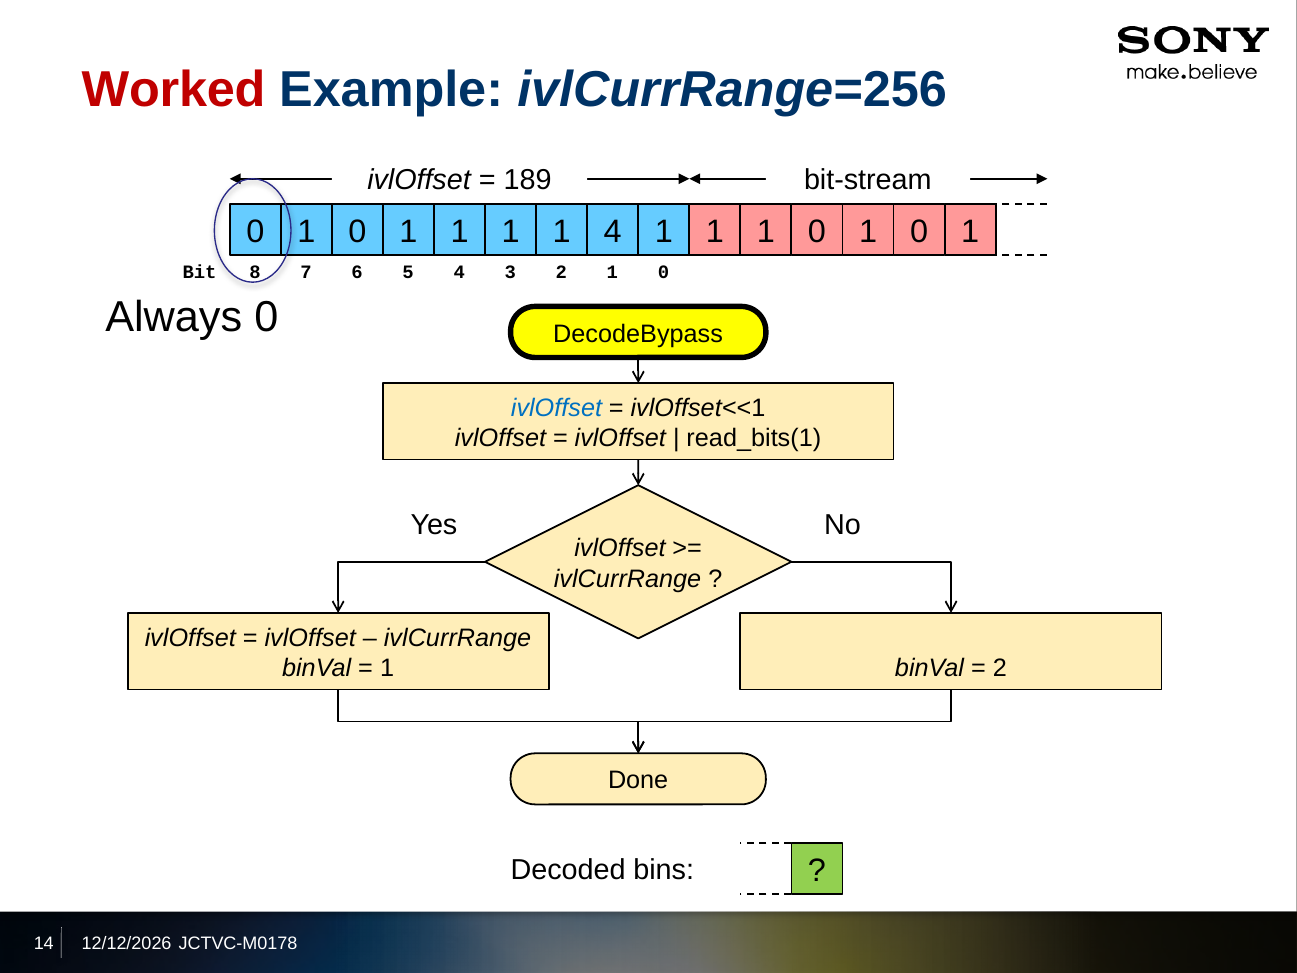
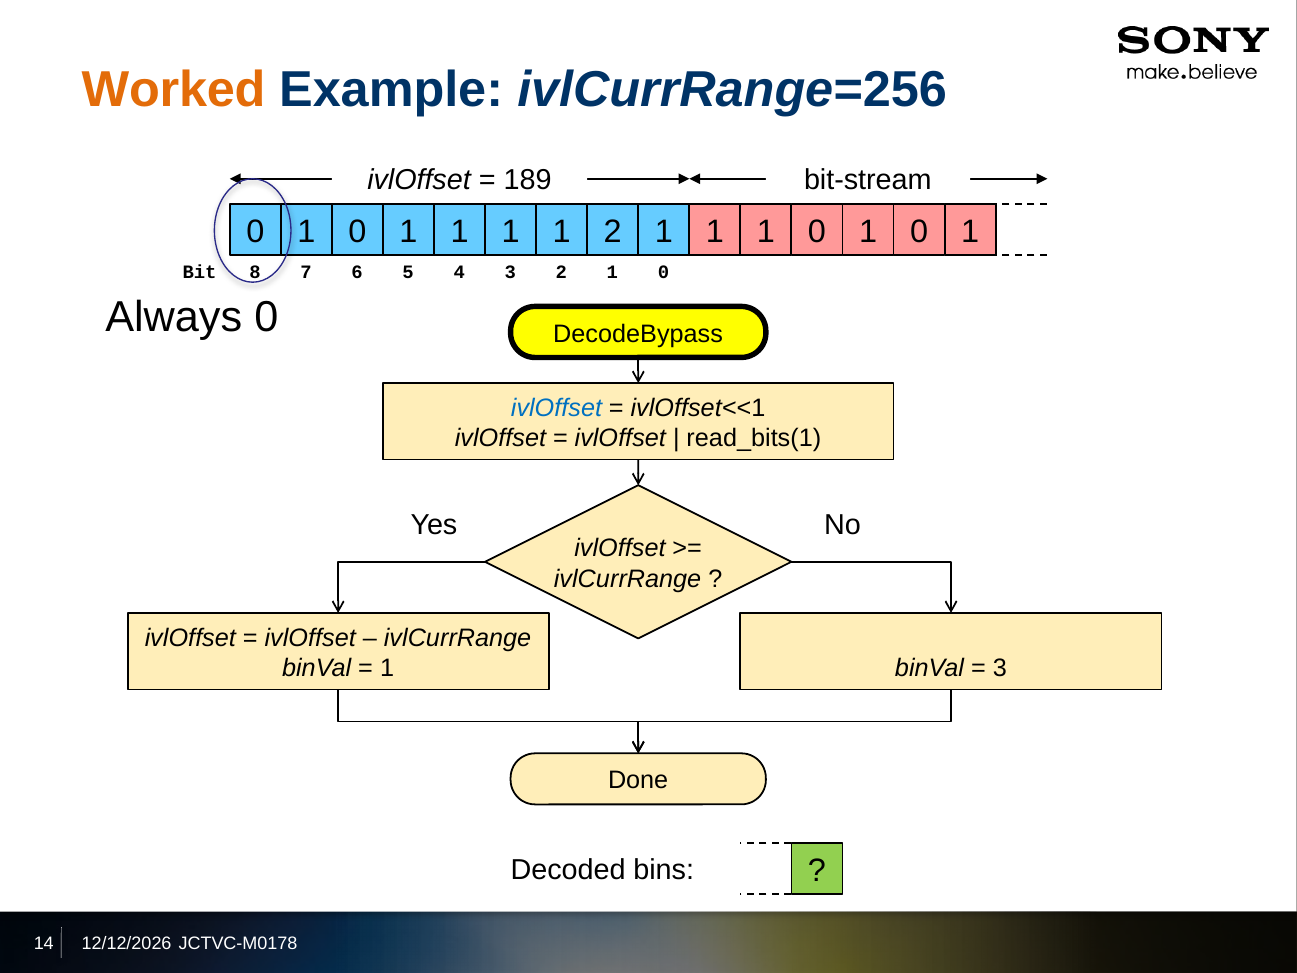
Worked colour: red -> orange (174, 90)
1 4: 4 -> 2 (613, 232)
2: 2 -> 3 (1000, 668)
